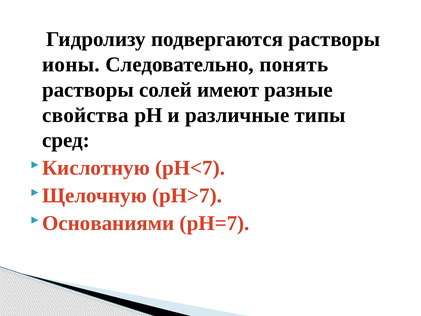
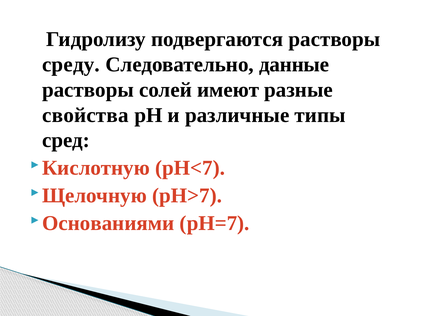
ионы: ионы -> среду (71, 64)
понять: понять -> данные (294, 64)
